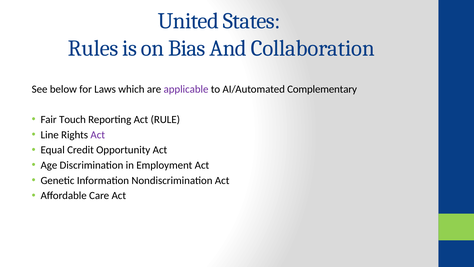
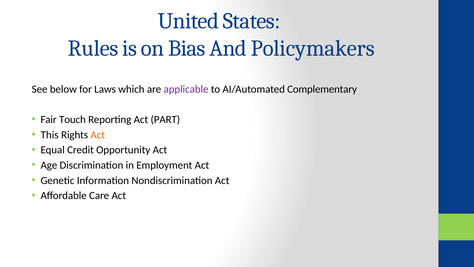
Collaboration: Collaboration -> Policymakers (313, 48)
RULE: RULE -> PART (165, 119)
Line: Line -> This (50, 135)
Act colour: purple -> orange (98, 135)
